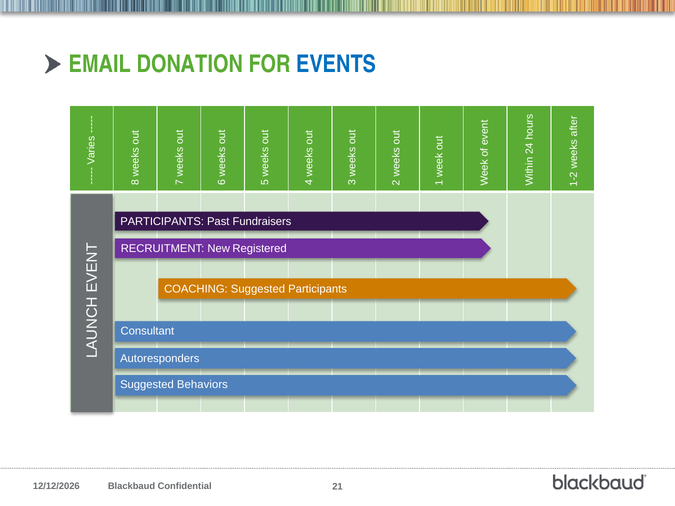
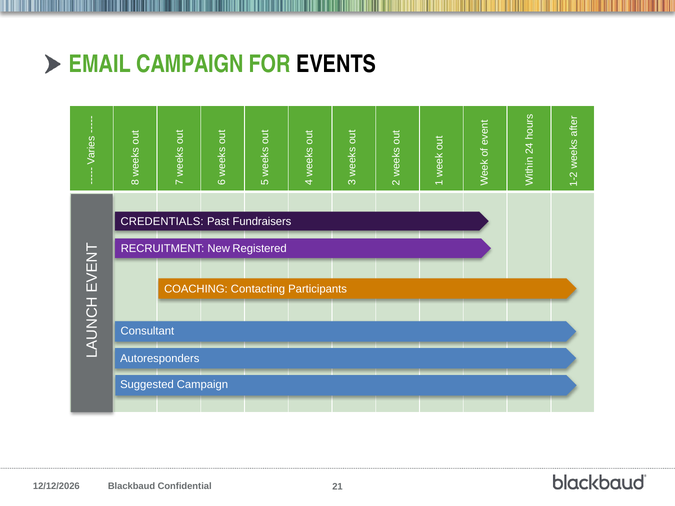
EMAIL DONATION: DONATION -> CAMPAIGN (190, 64)
EVENTS colour: blue -> black (336, 64)
PARTICIPANTS: PARTICIPANTS -> CREDENTIALS (162, 222)
COACHING Suggested: Suggested -> Contacting (258, 289)
Suggested Behaviors: Behaviors -> Campaign (202, 384)
